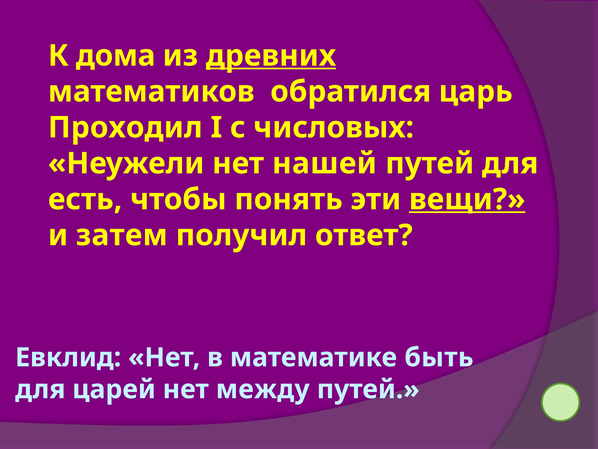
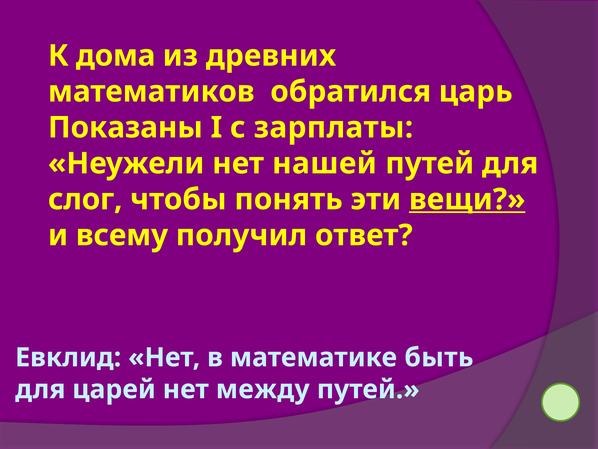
древних underline: present -> none (271, 56)
Проходил: Проходил -> Показаны (125, 127)
числовых: числовых -> зарплаты (333, 127)
есть: есть -> слог (85, 199)
затем: затем -> всему (122, 235)
